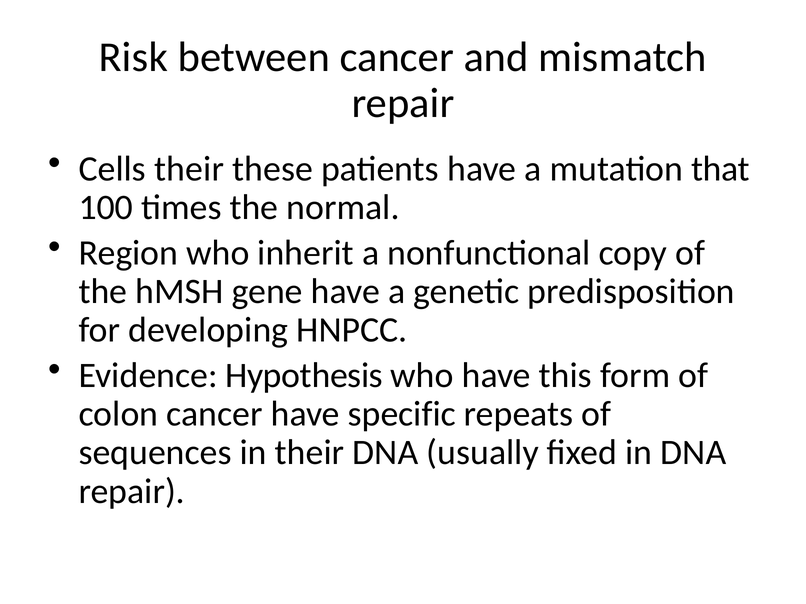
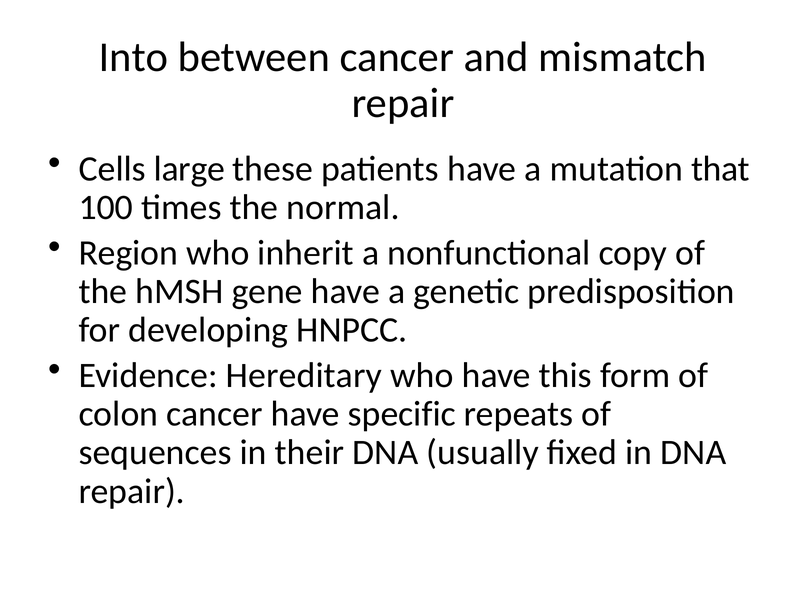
Risk: Risk -> Into (133, 57)
Cells their: their -> large (189, 169)
Hypothesis: Hypothesis -> Hereditary (304, 376)
